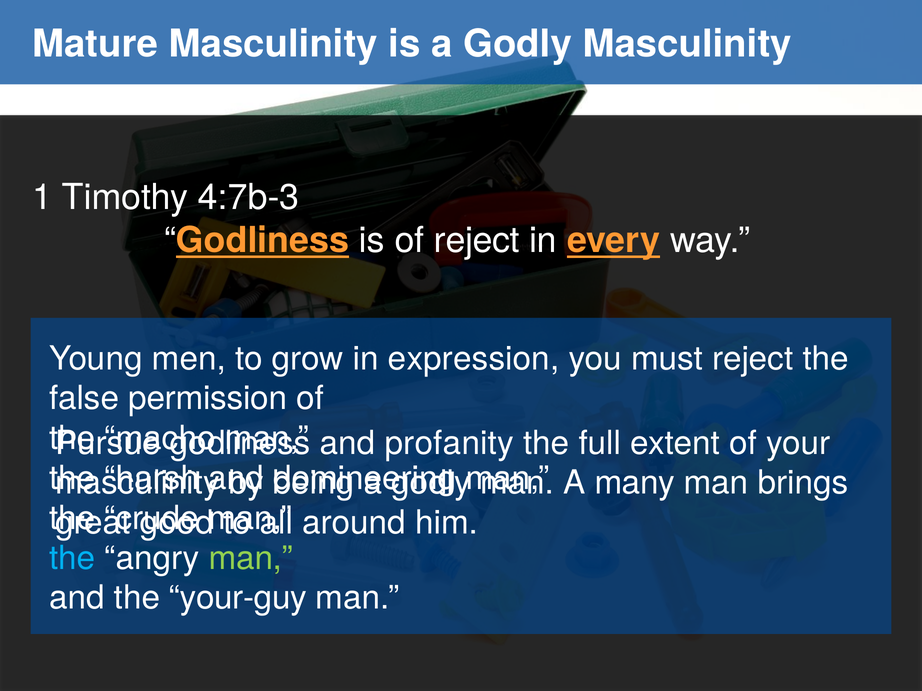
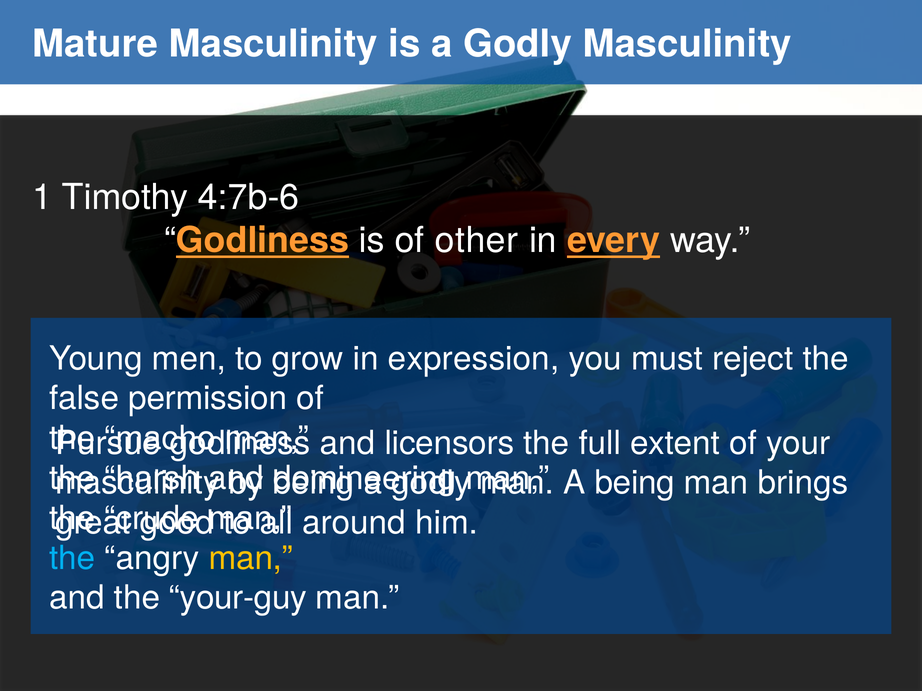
4:7b-3: 4:7b-3 -> 4:7b-6 (249, 198)
of reject: reject -> other (477, 241)
profanity: profanity -> licensors (449, 443)
A many: many -> being (635, 483)
man colour: light green -> yellow (251, 558)
